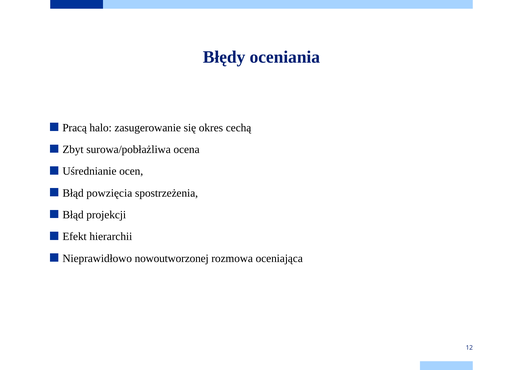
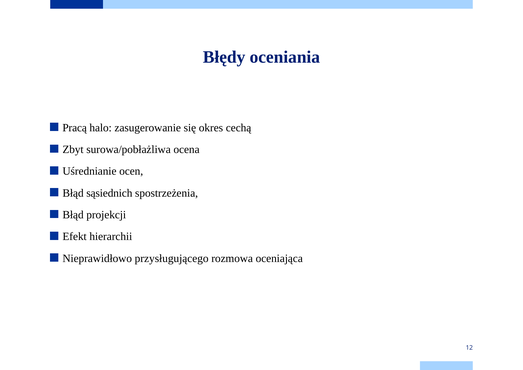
powzięcia: powzięcia -> sąsiednich (109, 193)
nowoutworzonej: nowoutworzonej -> przysługującego (172, 258)
